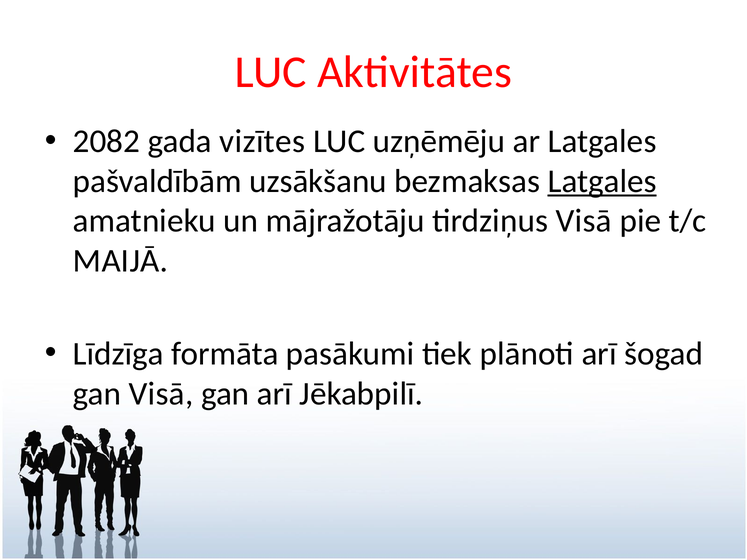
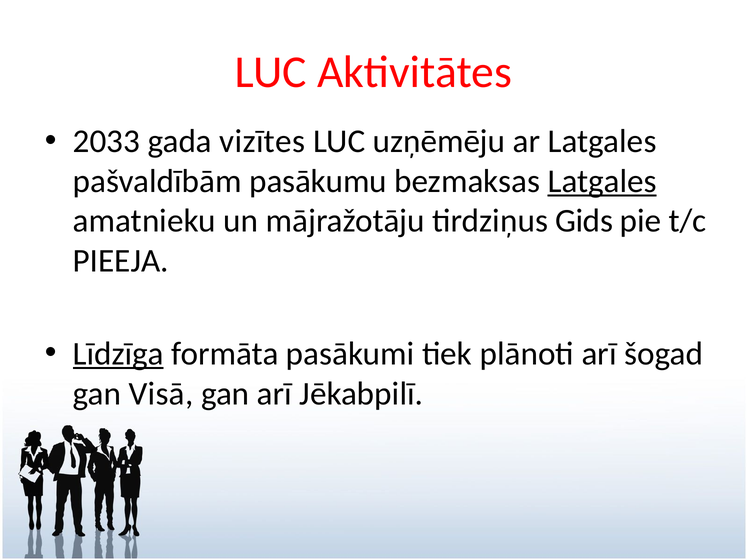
2082: 2082 -> 2033 (106, 141)
uzsākšanu: uzsākšanu -> pasākumu (318, 181)
tirdziņus Visā: Visā -> Gids (584, 221)
MAIJĀ: MAIJĀ -> PIEEJA (121, 261)
Līdzīga underline: none -> present (118, 354)
